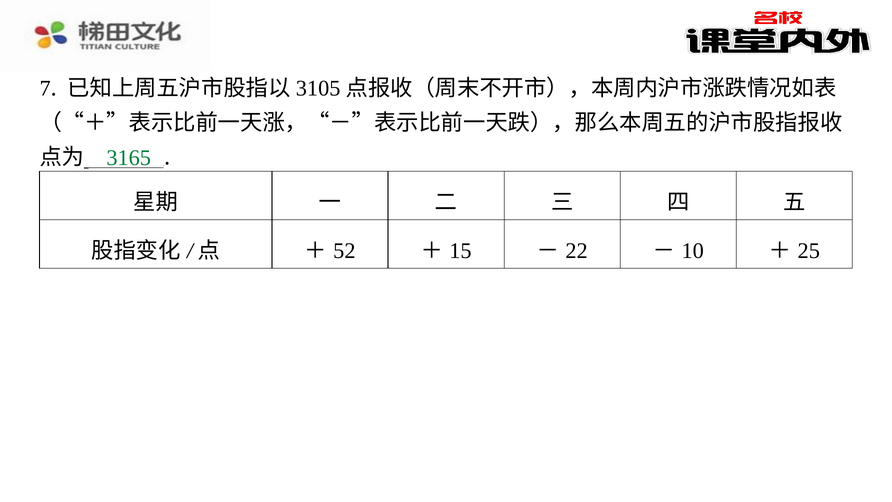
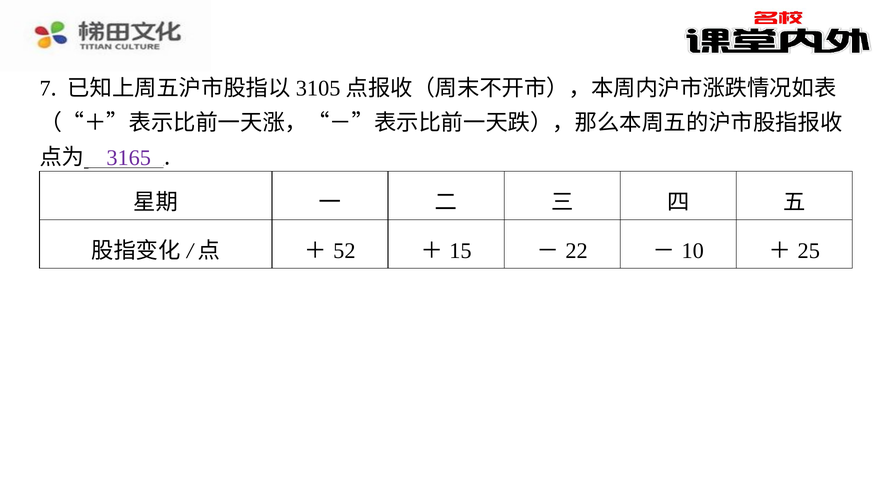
3165 colour: green -> purple (129, 158)
